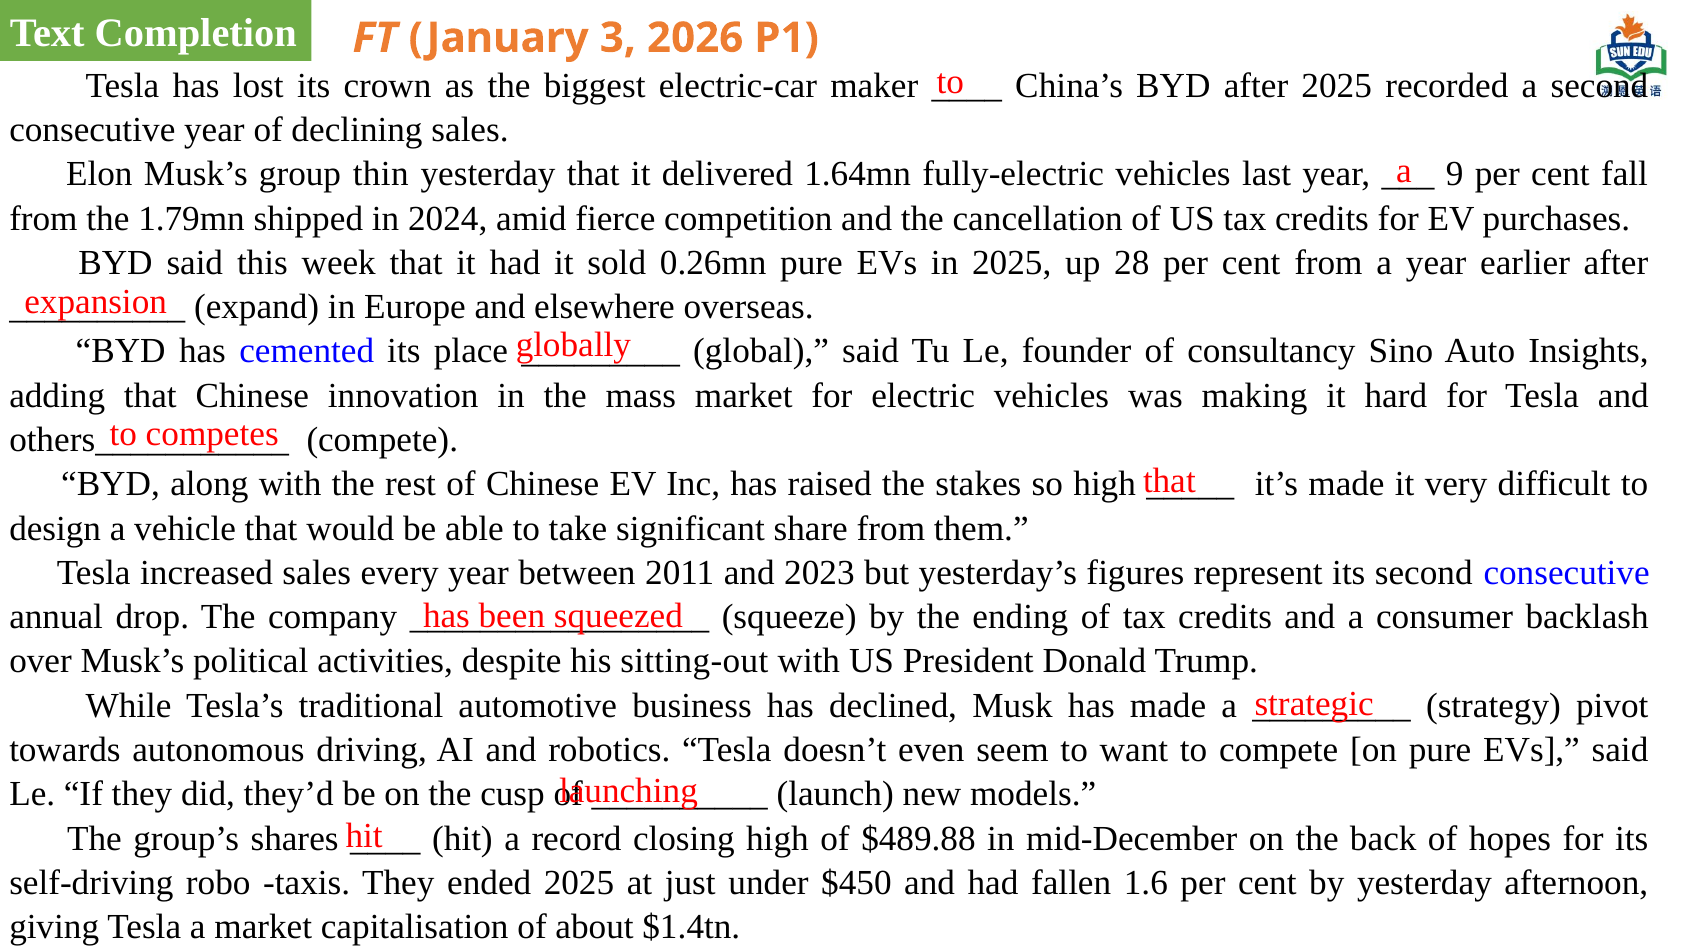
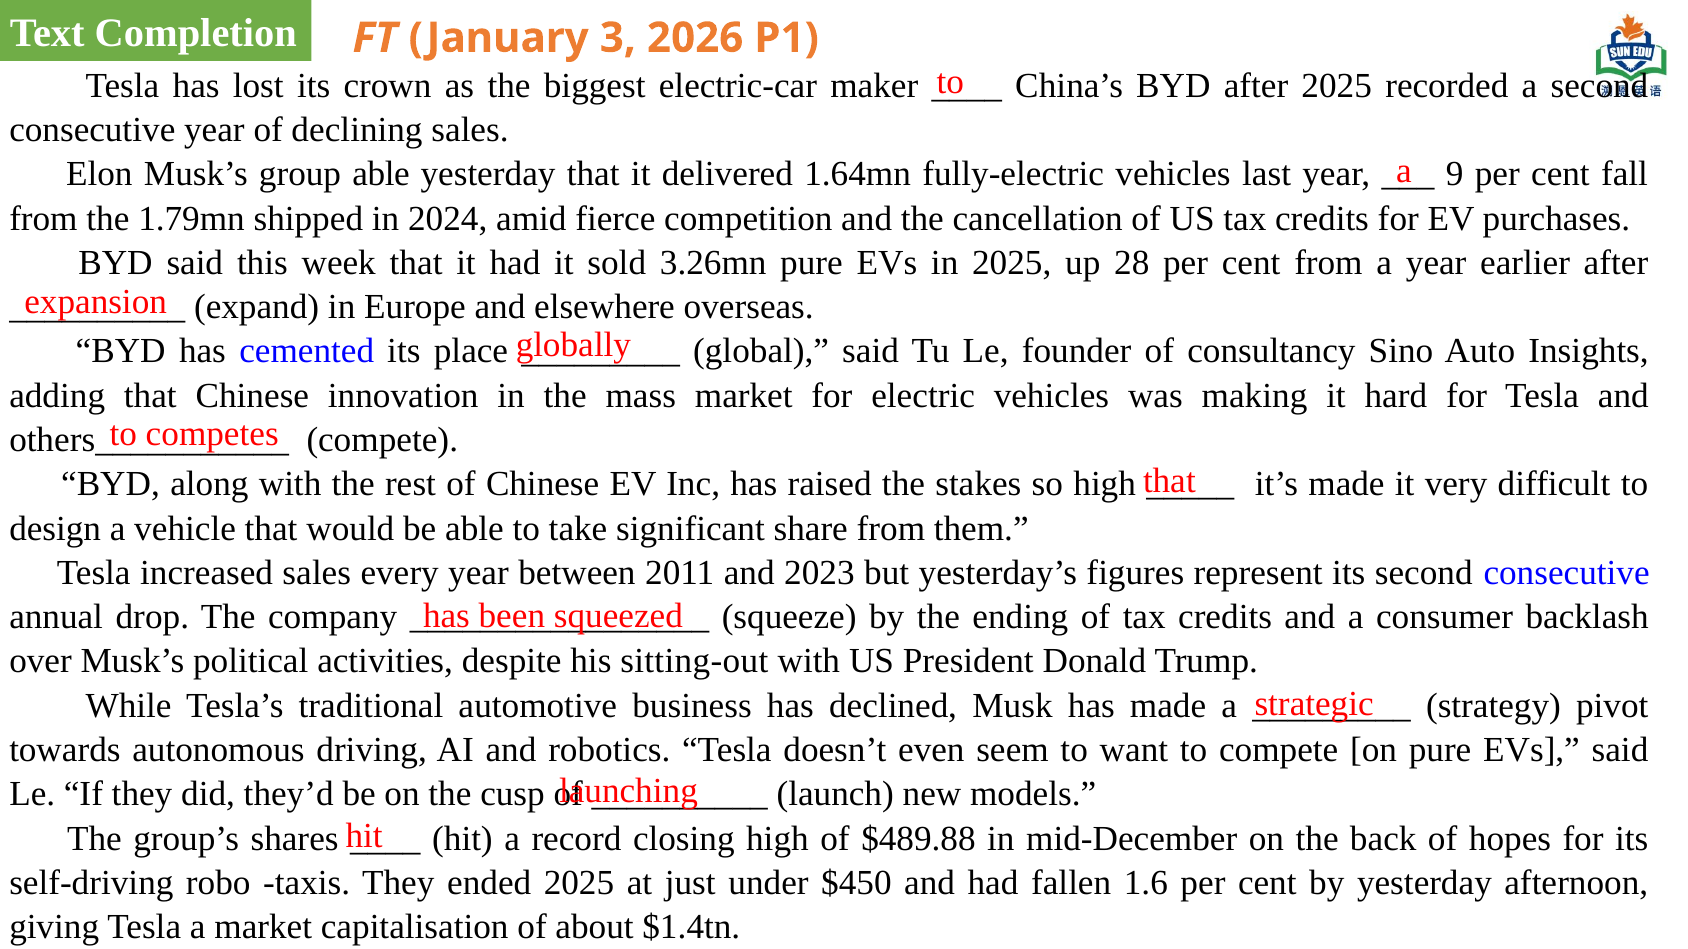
group thin: thin -> able (381, 174)
0.26mn: 0.26mn -> 3.26mn (713, 263)
